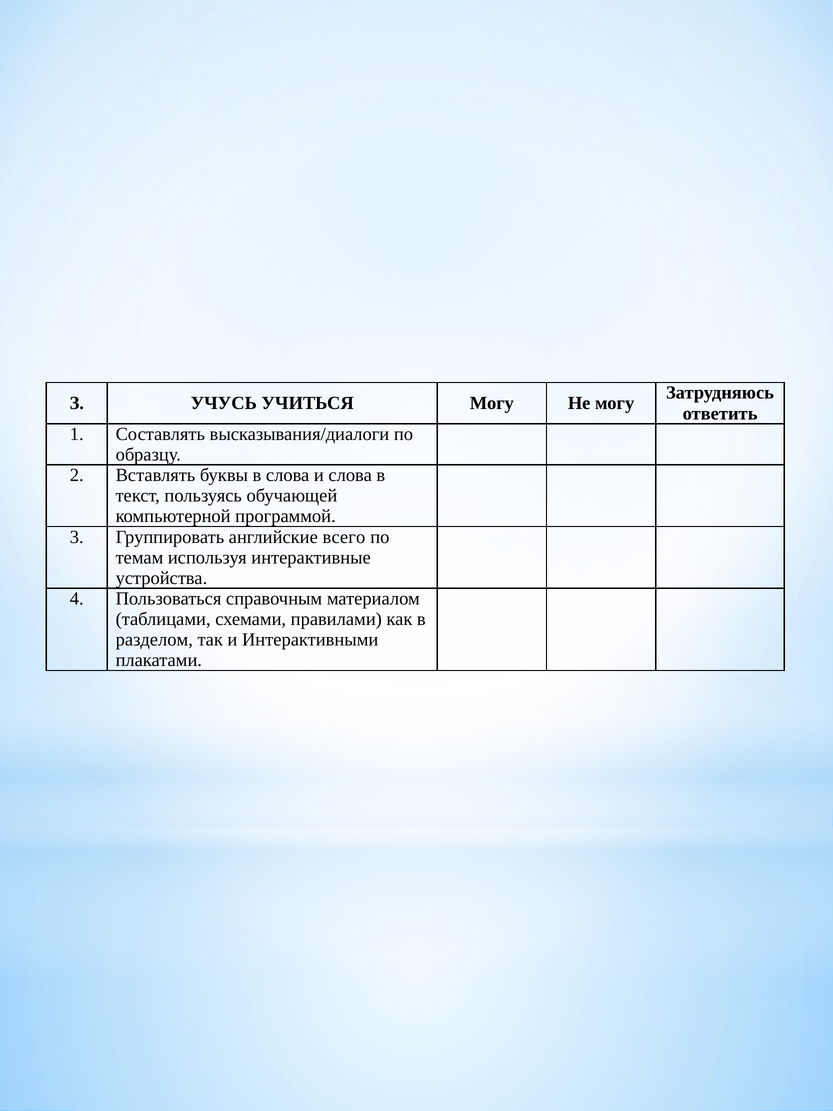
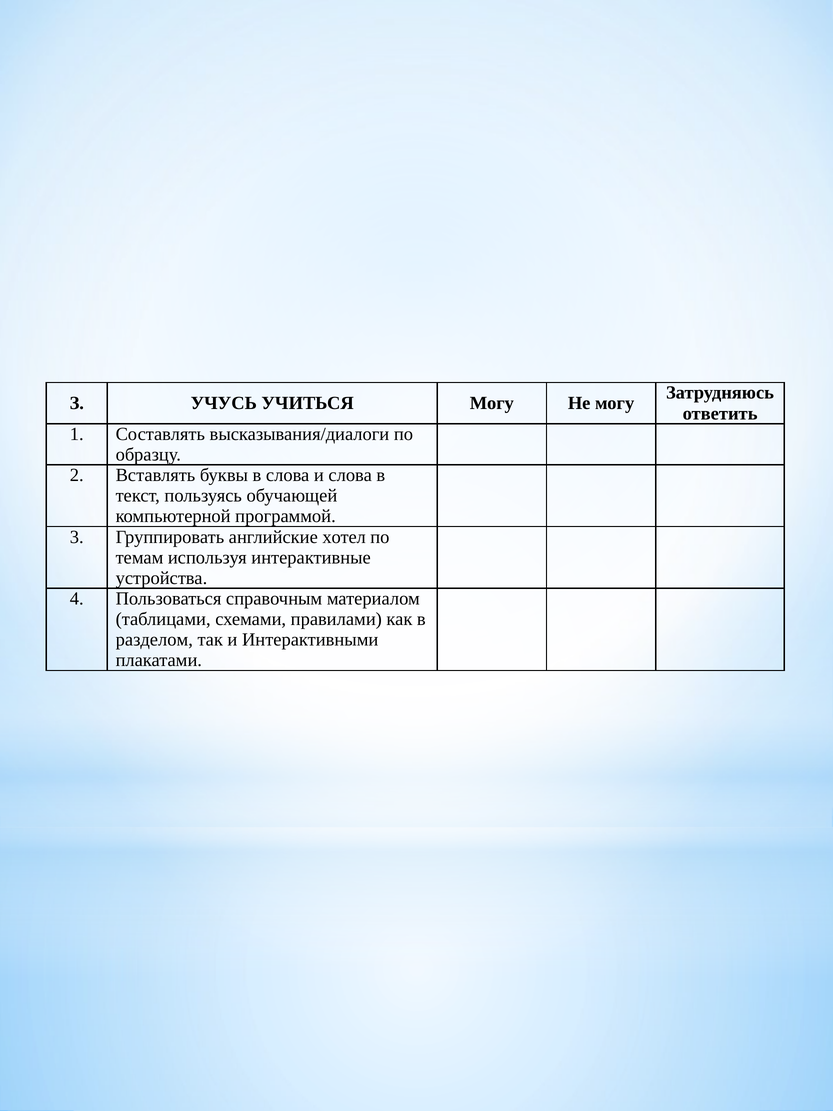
всего: всего -> хотел (344, 537)
